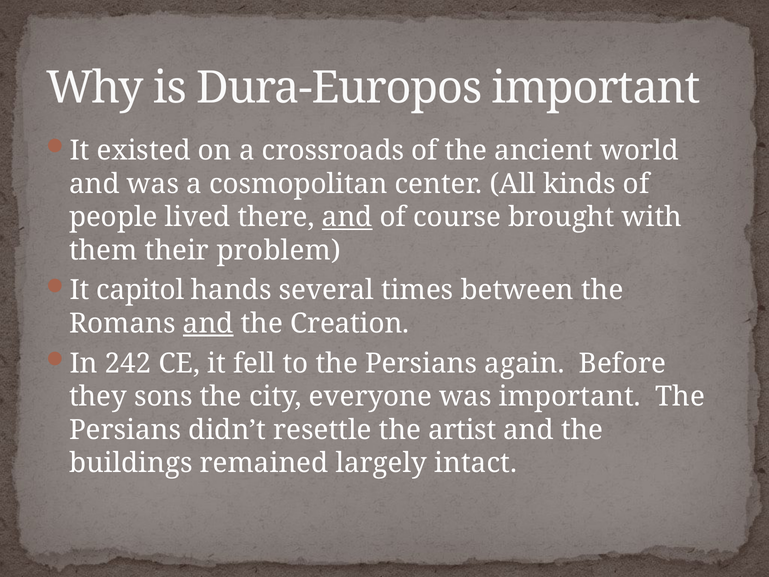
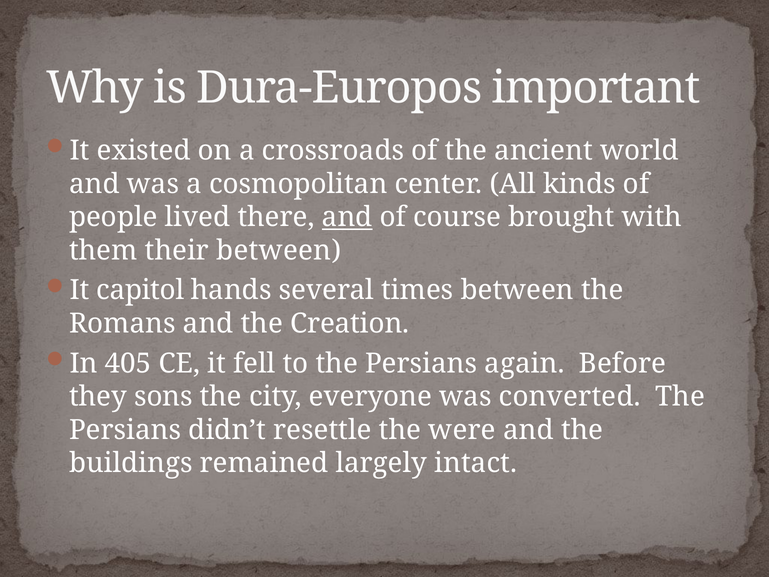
their problem: problem -> between (279, 250)
and underline: present -> none (208, 323)
242: 242 -> 405 (128, 363)
was important: important -> converted (570, 397)
artist: artist -> were (462, 430)
